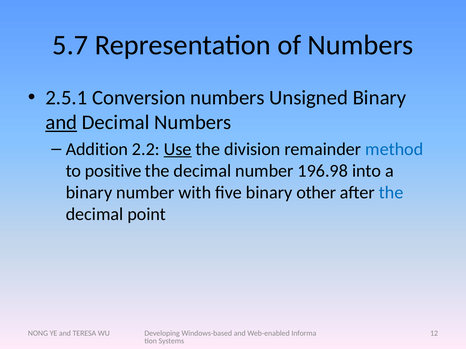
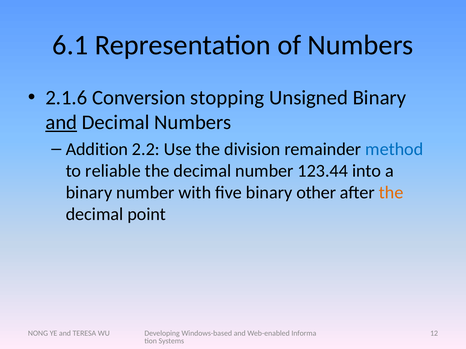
5.7: 5.7 -> 6.1 (70, 45)
2.5.1: 2.5.1 -> 2.1.6 (66, 98)
Conversion numbers: numbers -> stopping (227, 98)
Use underline: present -> none (178, 149)
positive: positive -> reliable (113, 171)
196.98: 196.98 -> 123.44 (323, 171)
the colour: blue -> orange (391, 193)
